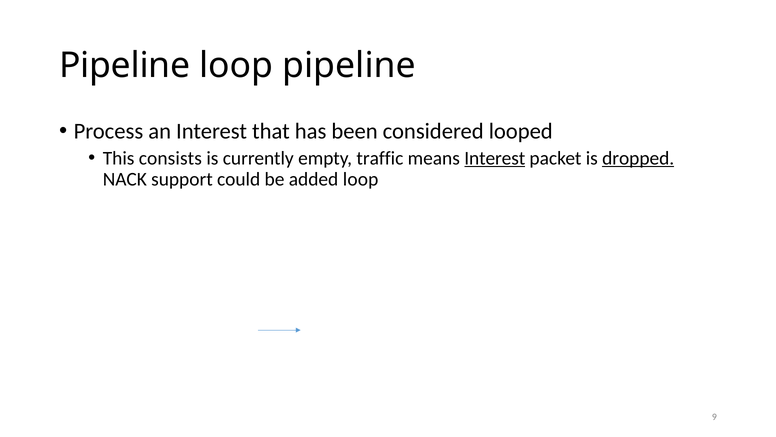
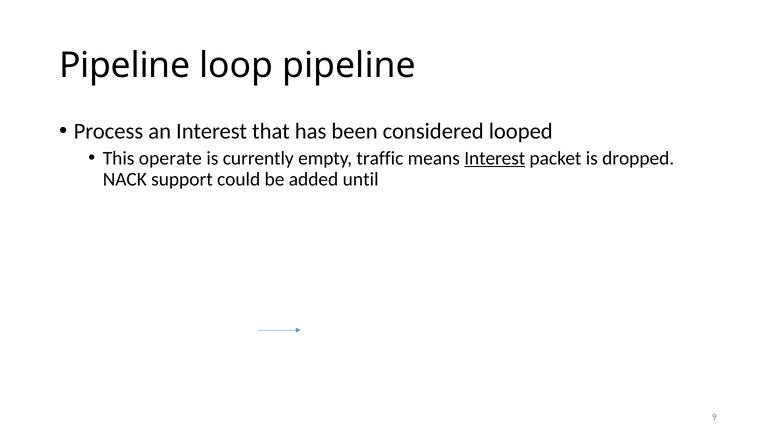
consists: consists -> operate (170, 158)
dropped underline: present -> none (638, 158)
added loop: loop -> until (361, 179)
